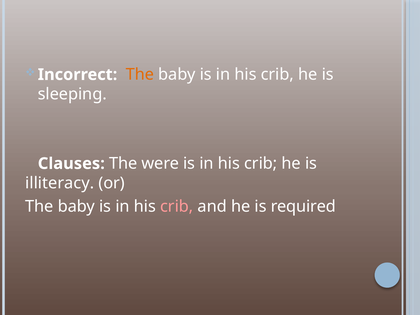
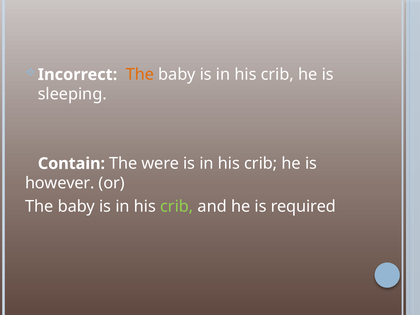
Clauses: Clauses -> Contain (71, 164)
illiteracy: illiteracy -> however (60, 183)
crib colour: pink -> light green (177, 206)
